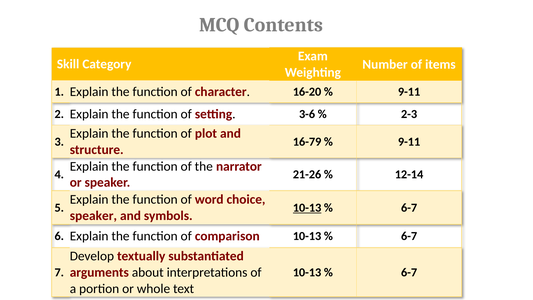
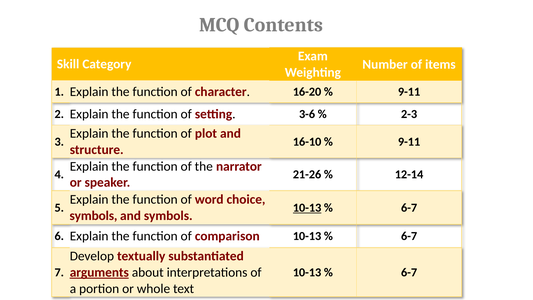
16-79: 16-79 -> 16-10 (307, 142)
speaker: speaker -> symbols (93, 216)
arguments underline: none -> present (99, 272)
